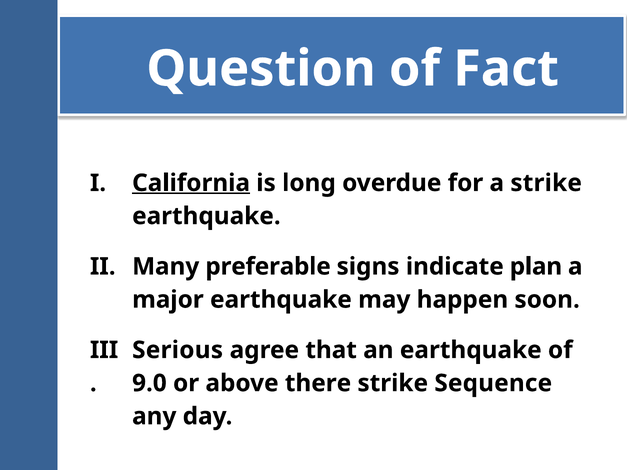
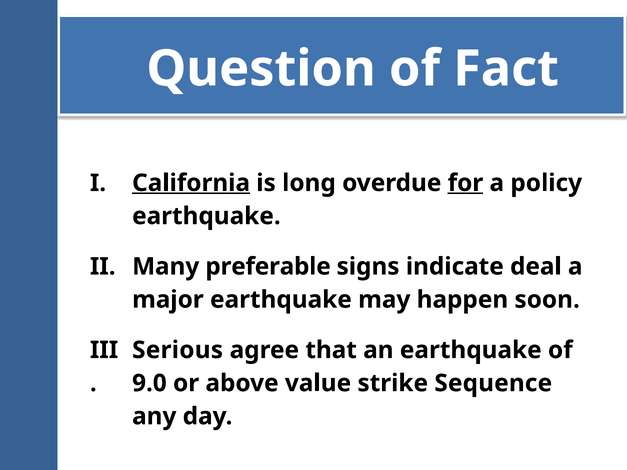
for underline: none -> present (465, 183)
a strike: strike -> policy (546, 183)
plan: plan -> deal (536, 267)
there: there -> value (318, 383)
